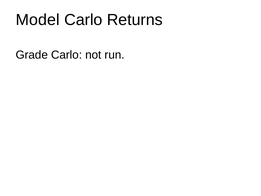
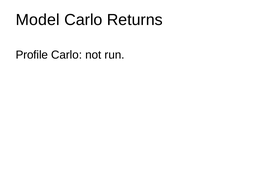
Grade: Grade -> Profile (32, 55)
